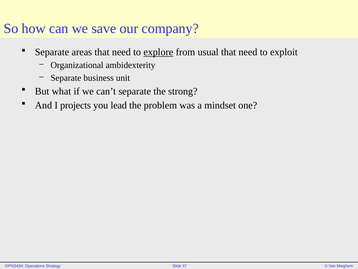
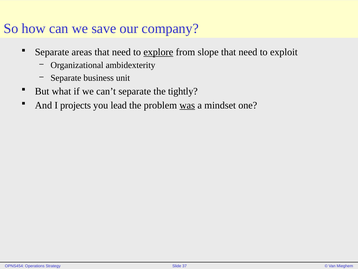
usual: usual -> slope (208, 52)
strong: strong -> tightly (183, 91)
was underline: none -> present (187, 105)
